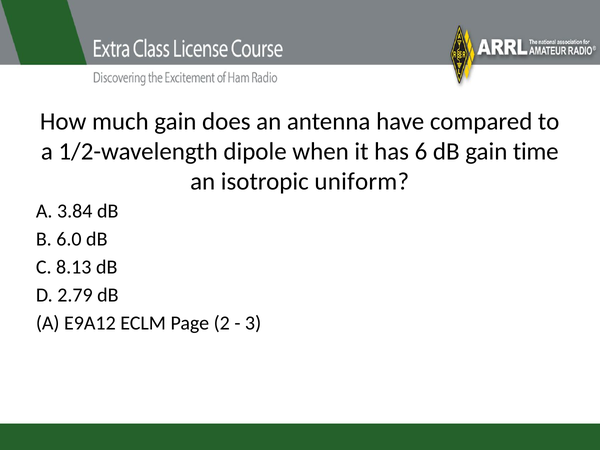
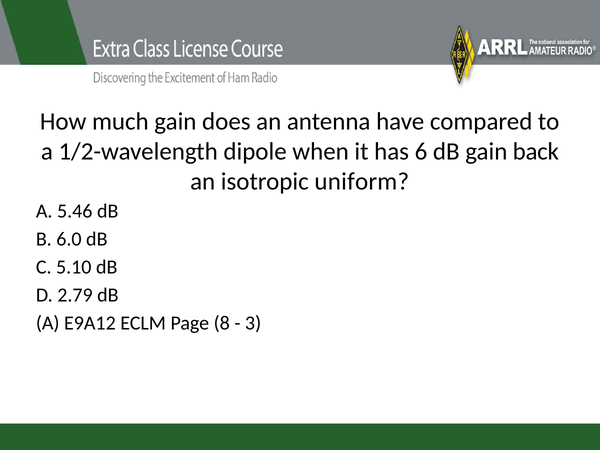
time: time -> back (536, 152)
3.84: 3.84 -> 5.46 (75, 211)
8.13: 8.13 -> 5.10 (74, 267)
2: 2 -> 8 (222, 323)
